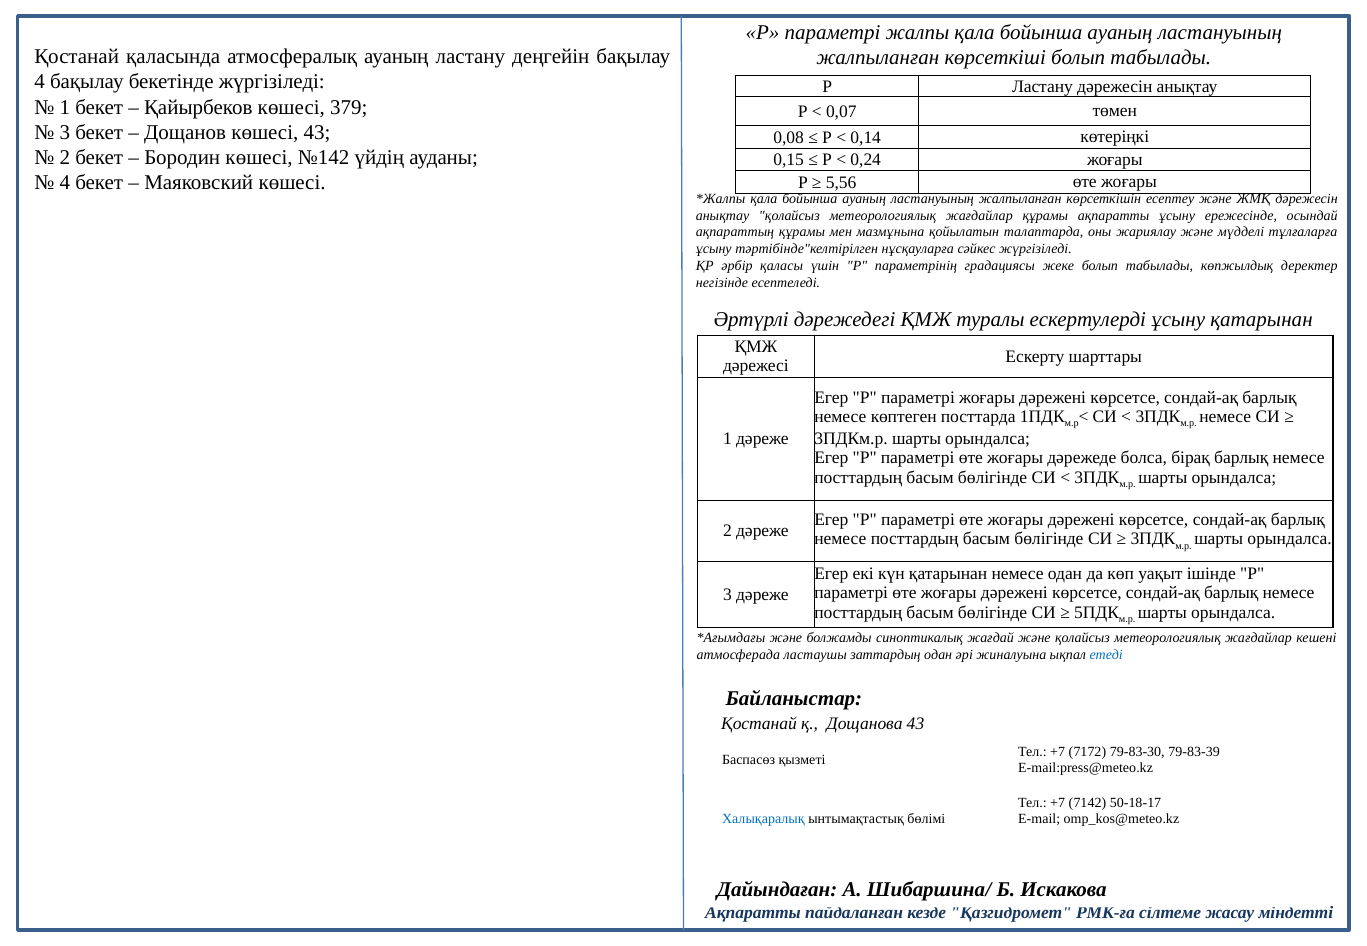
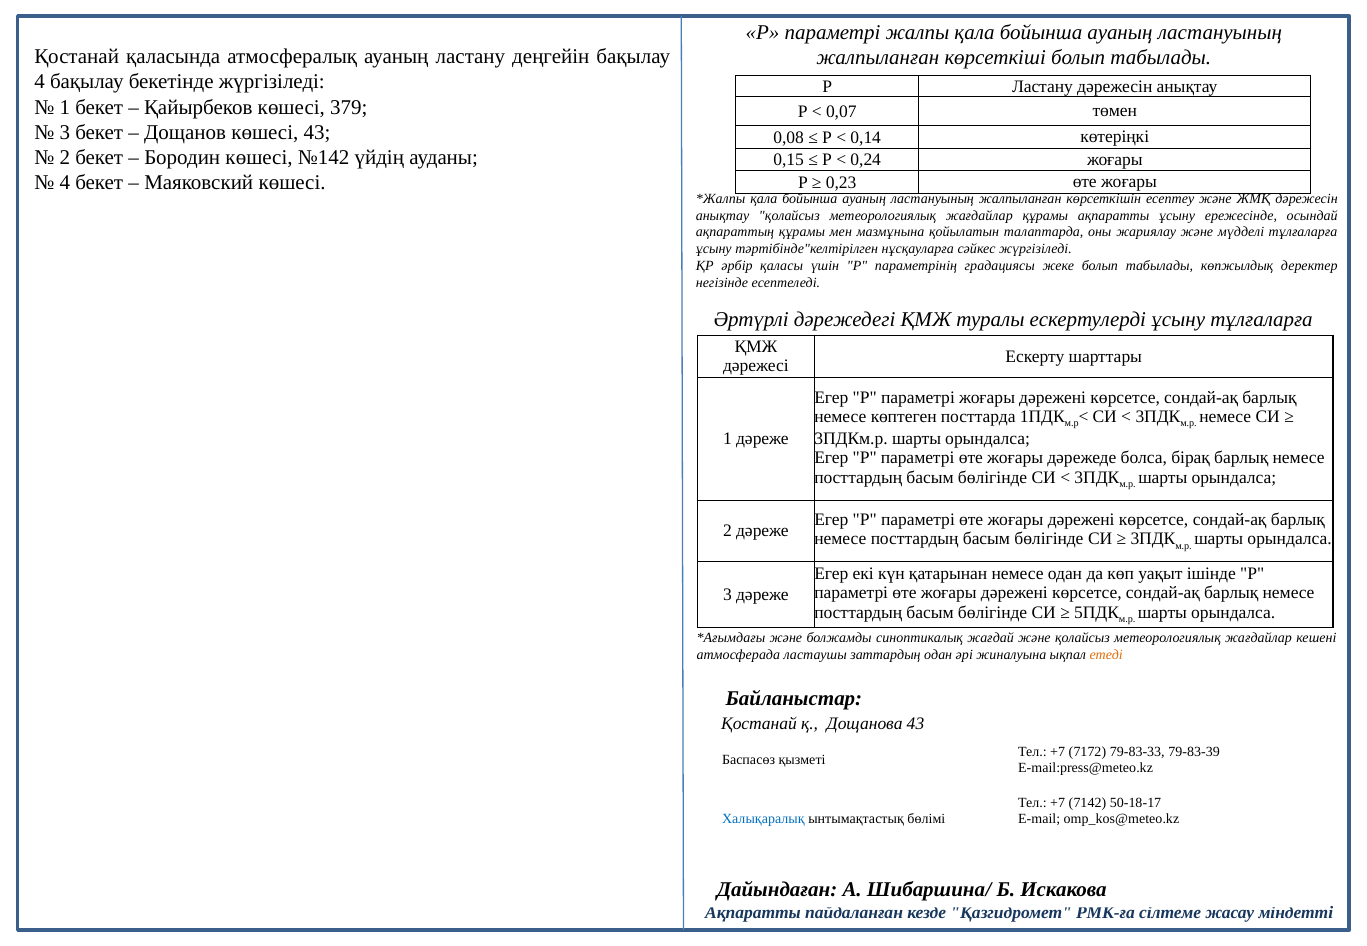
5,56: 5,56 -> 0,23 (841, 183)
ұсыну қатарынан: қатарынан -> тұлғаларға (1262, 320)
етеді colour: blue -> orange (1106, 655)
79-83-30: 79-83-30 -> 79-83-33 (1137, 753)
